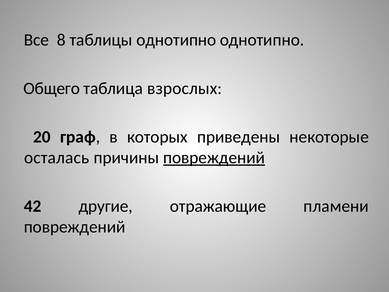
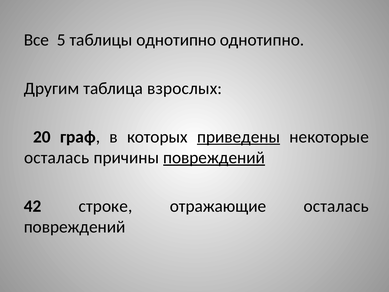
8: 8 -> 5 (61, 40)
Общего: Общего -> Другим (52, 88)
приведены underline: none -> present (239, 137)
другие: другие -> строке (105, 206)
отражающие пламени: пламени -> осталась (336, 206)
